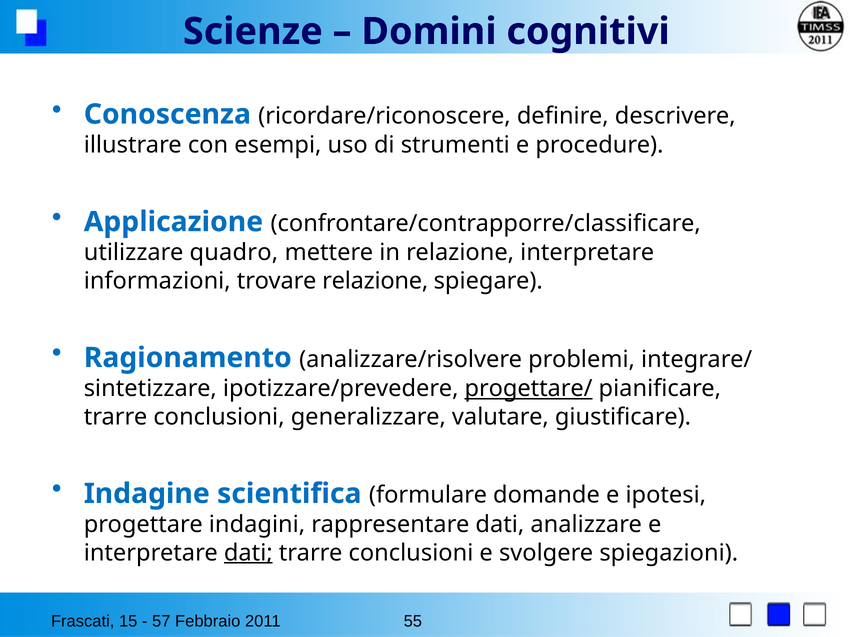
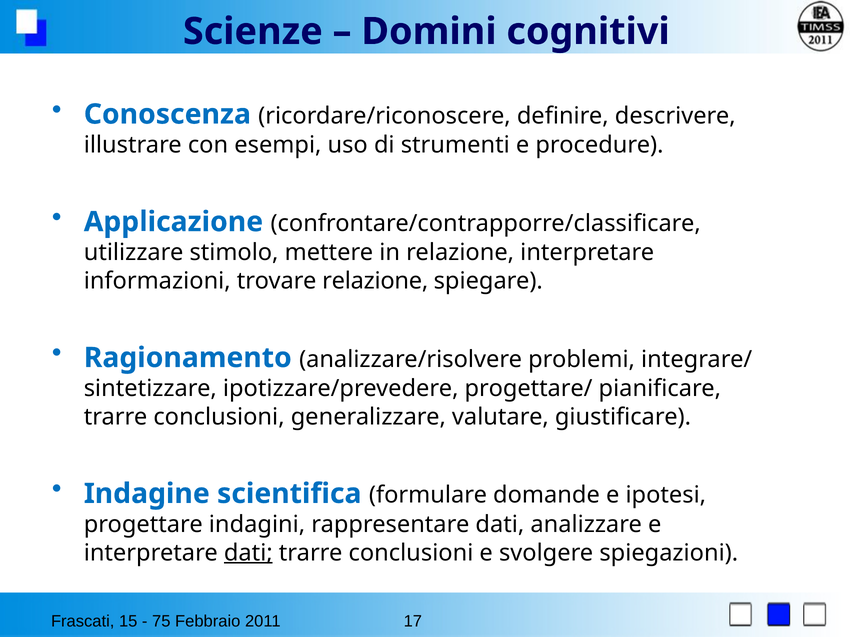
quadro: quadro -> stimolo (234, 253)
progettare/ underline: present -> none (529, 389)
57: 57 -> 75 (161, 622)
55: 55 -> 17 (413, 622)
